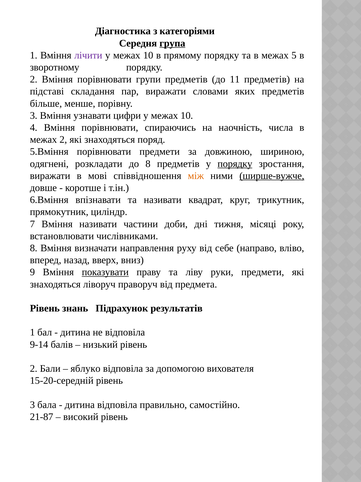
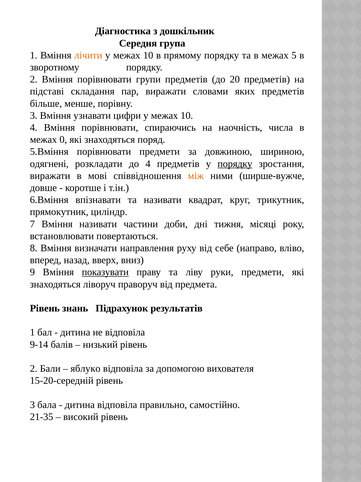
категоріями: категоріями -> дошкільник (187, 31)
група underline: present -> none (172, 43)
лічити colour: purple -> orange (88, 55)
11: 11 -> 20 (235, 79)
межах 2: 2 -> 0 (63, 139)
до 8: 8 -> 4 (148, 163)
ширше-вужче underline: present -> none (272, 176)
числівниками: числівниками -> повертаються (127, 236)
21-87: 21-87 -> 21-35 (42, 416)
